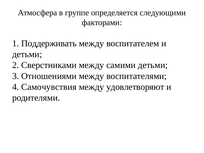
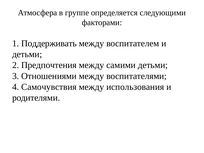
Сверстниками: Сверстниками -> Предпочтения (49, 65)
удовлетворяют: удовлетворяют -> использования (135, 87)
